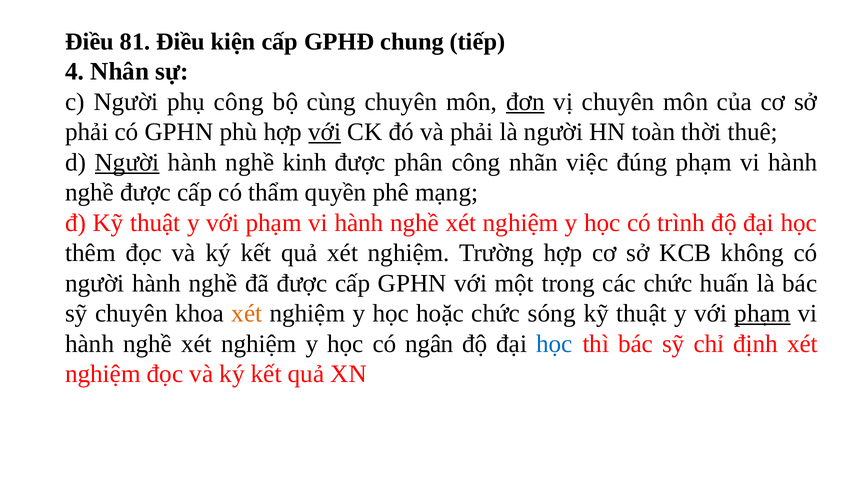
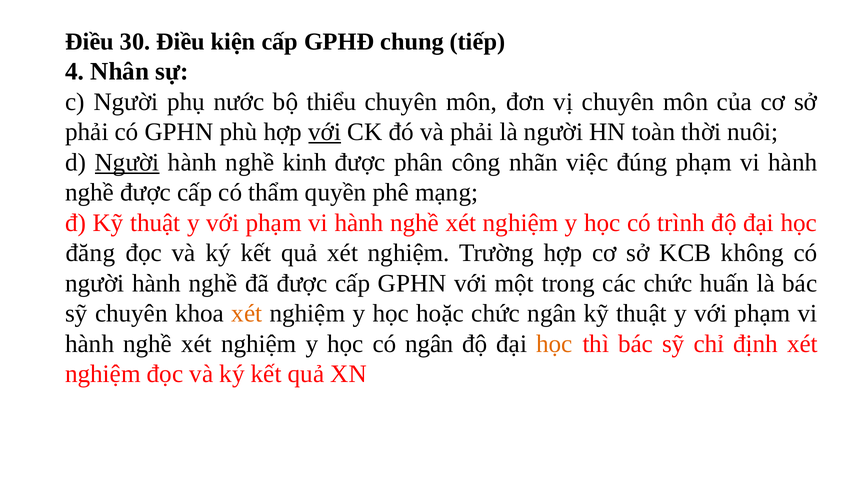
81: 81 -> 30 (135, 42)
phụ công: công -> nước (239, 102)
cùng: cùng -> thiểu (332, 102)
đơn underline: present -> none (525, 102)
thuê: thuê -> nuôi (753, 132)
thêm: thêm -> đăng (90, 253)
chức sóng: sóng -> ngân (552, 314)
phạm underline: present -> none (762, 314)
học colour: blue -> orange (554, 344)
